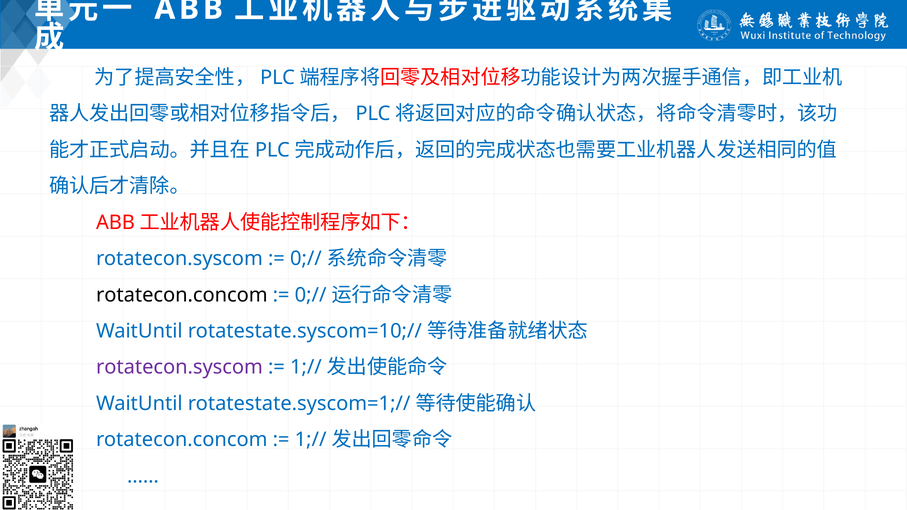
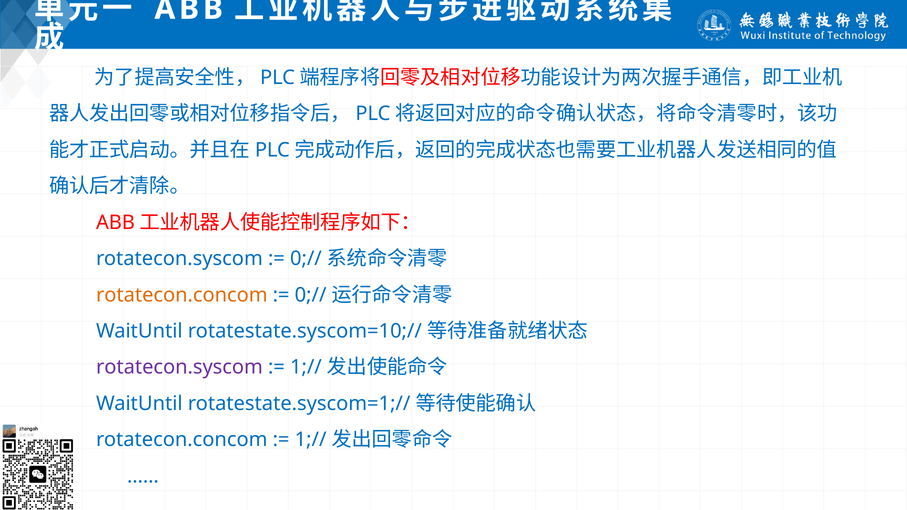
rotatecon.concom colour: black -> orange (182, 295)
